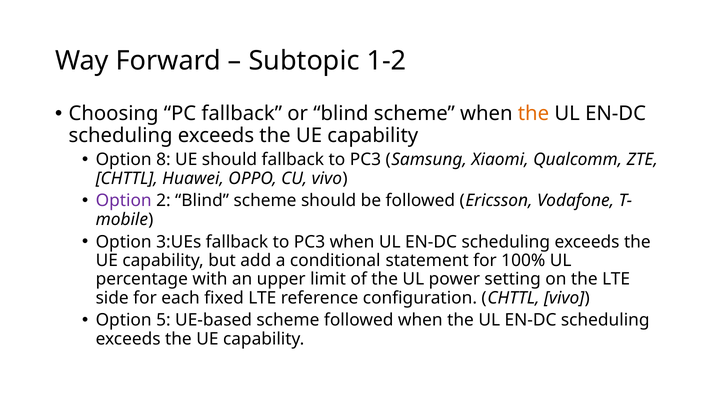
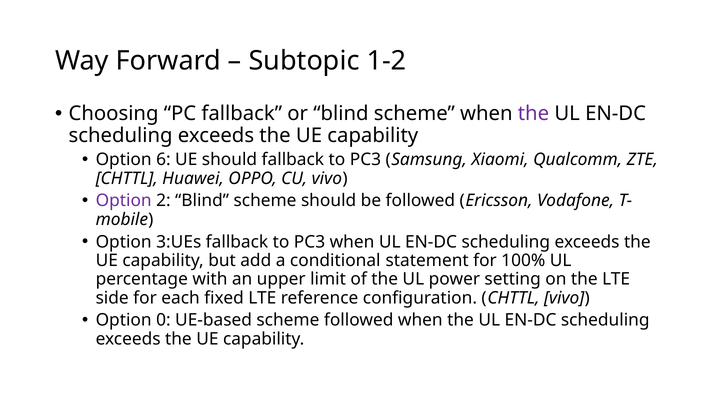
the colour: orange -> purple (533, 114)
8: 8 -> 6 (163, 160)
5: 5 -> 0 (163, 320)
